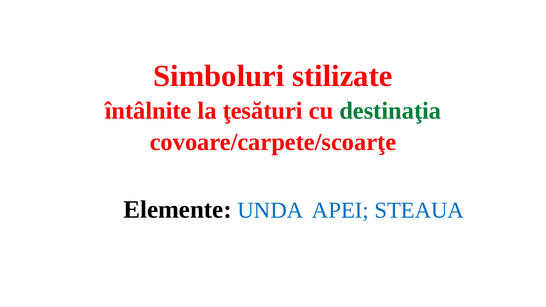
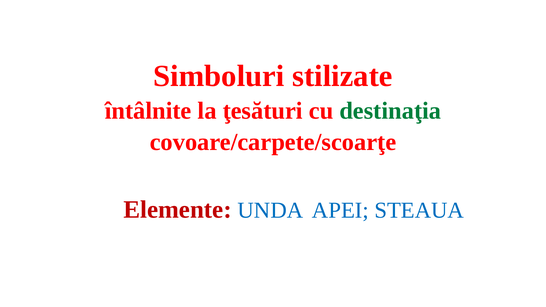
Elemente colour: black -> red (178, 210)
